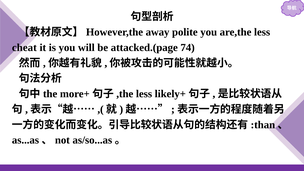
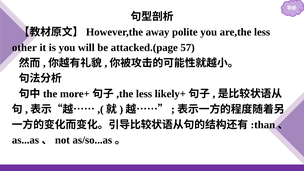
cheat: cheat -> other (24, 48)
74: 74 -> 57 (188, 48)
